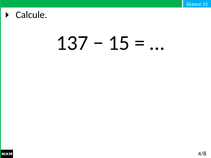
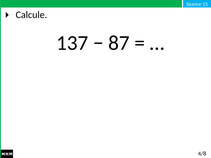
15: 15 -> 87 (119, 43)
